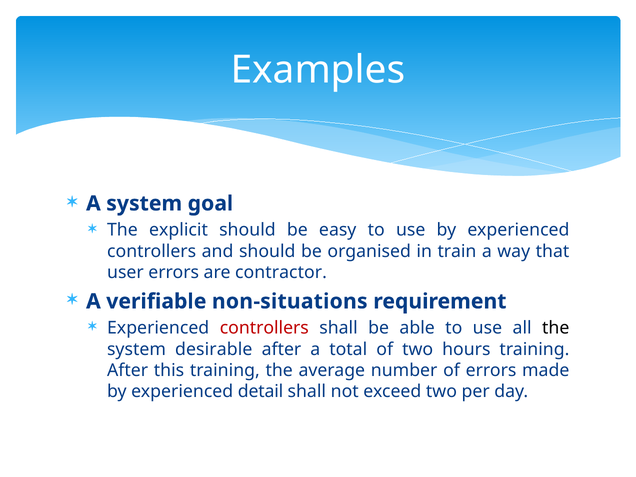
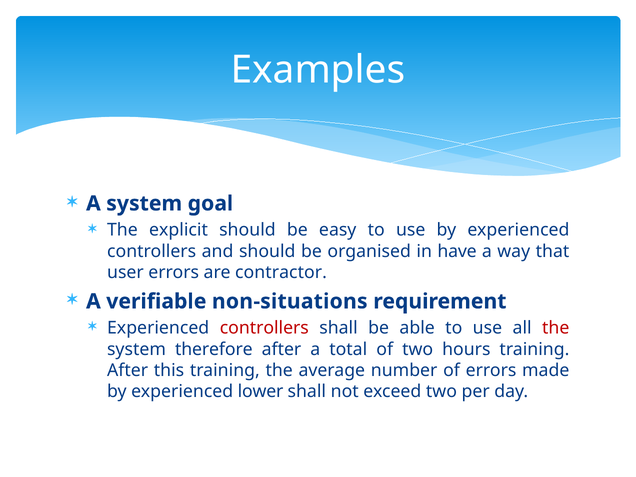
train: train -> have (457, 251)
the colour: black -> red (556, 328)
desirable: desirable -> therefore (214, 349)
detail: detail -> lower (261, 392)
